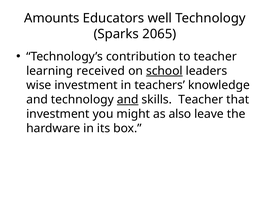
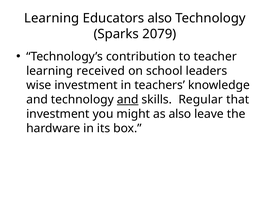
Amounts: Amounts -> Learning (52, 18)
Educators well: well -> also (160, 18)
2065: 2065 -> 2079 (159, 34)
school underline: present -> none (164, 71)
skills Teacher: Teacher -> Regular (201, 100)
